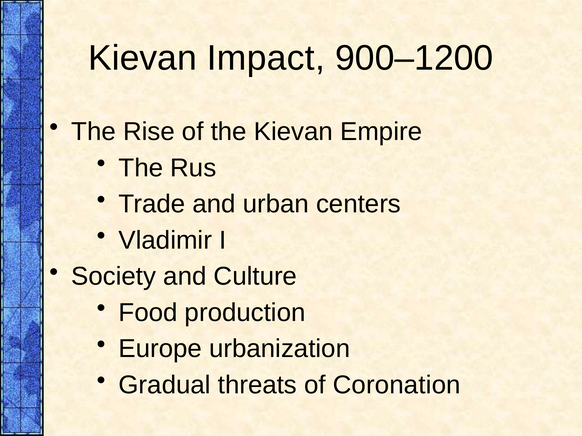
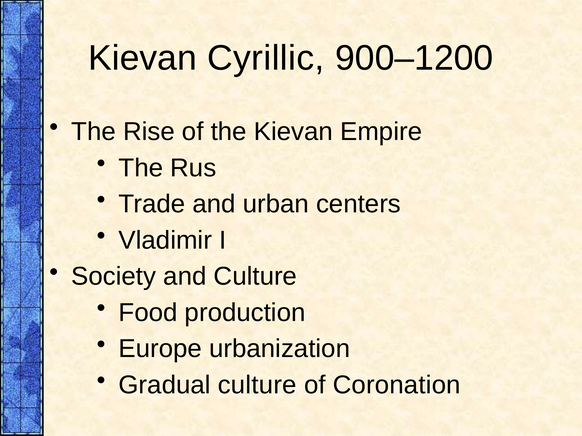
Impact: Impact -> Cyrillic (266, 58)
Gradual threats: threats -> culture (257, 385)
